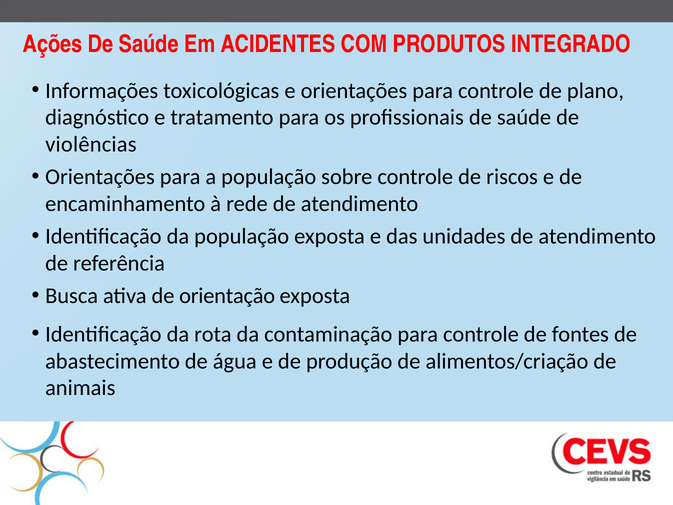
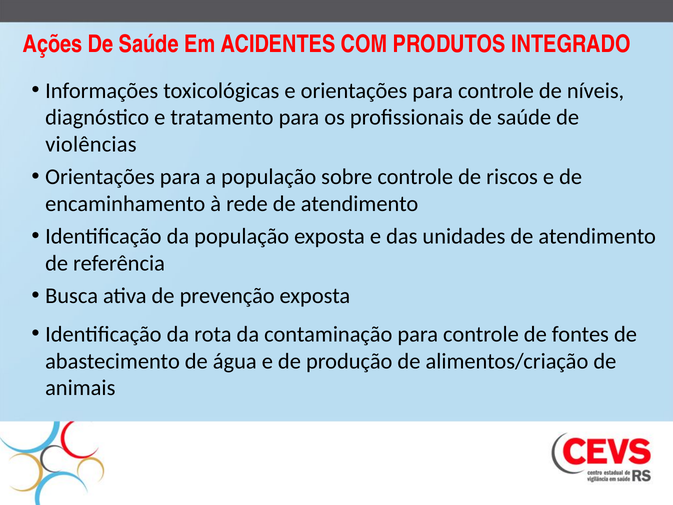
plano: plano -> níveis (596, 91)
orientação: orientação -> prevenção (227, 296)
